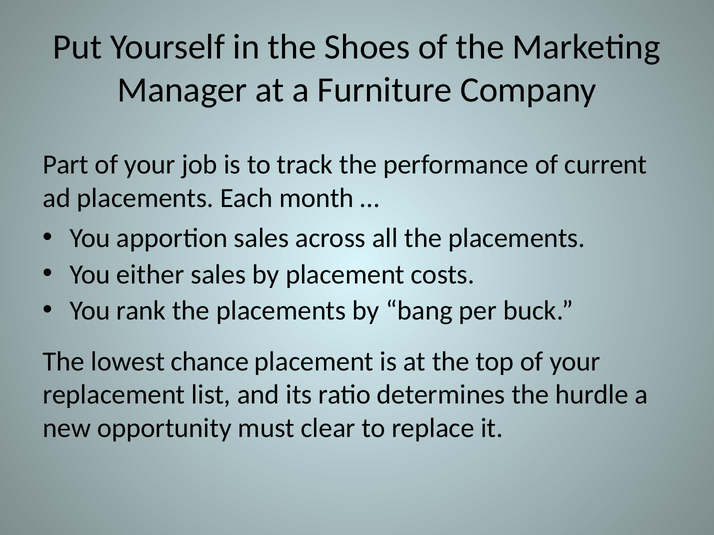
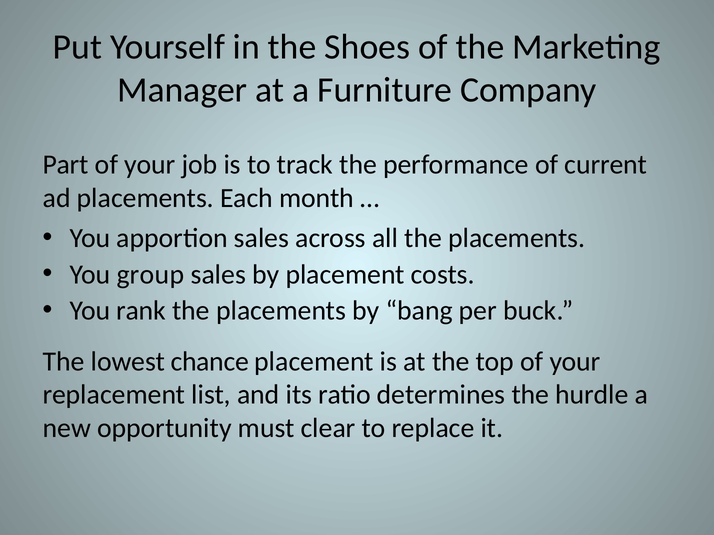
either: either -> group (150, 275)
